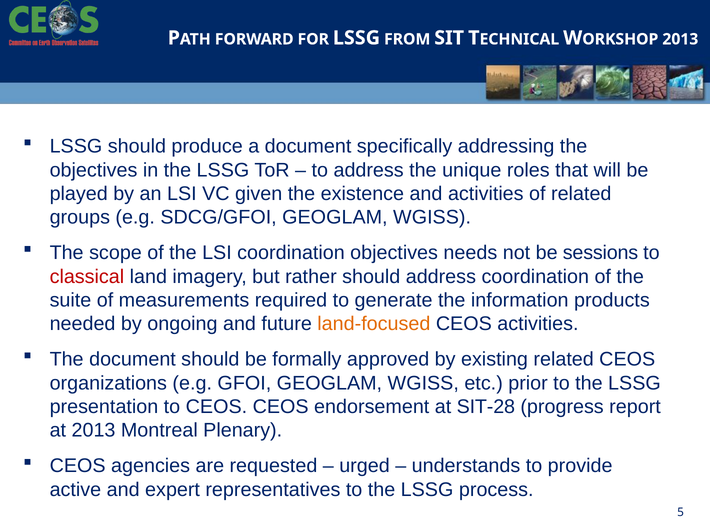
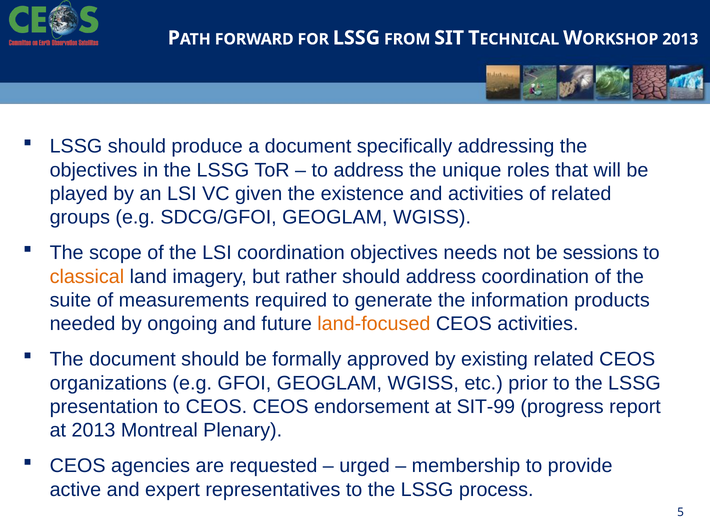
classical colour: red -> orange (87, 277)
SIT-28: SIT-28 -> SIT-99 (486, 407)
understands: understands -> membership (466, 466)
